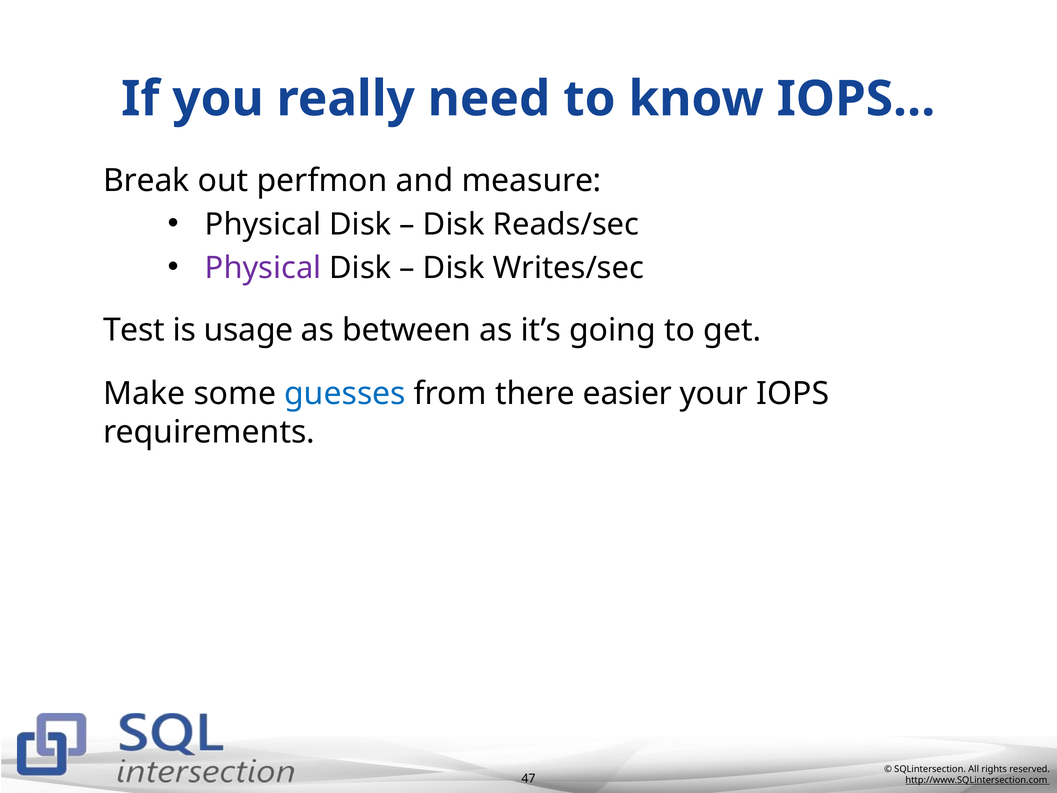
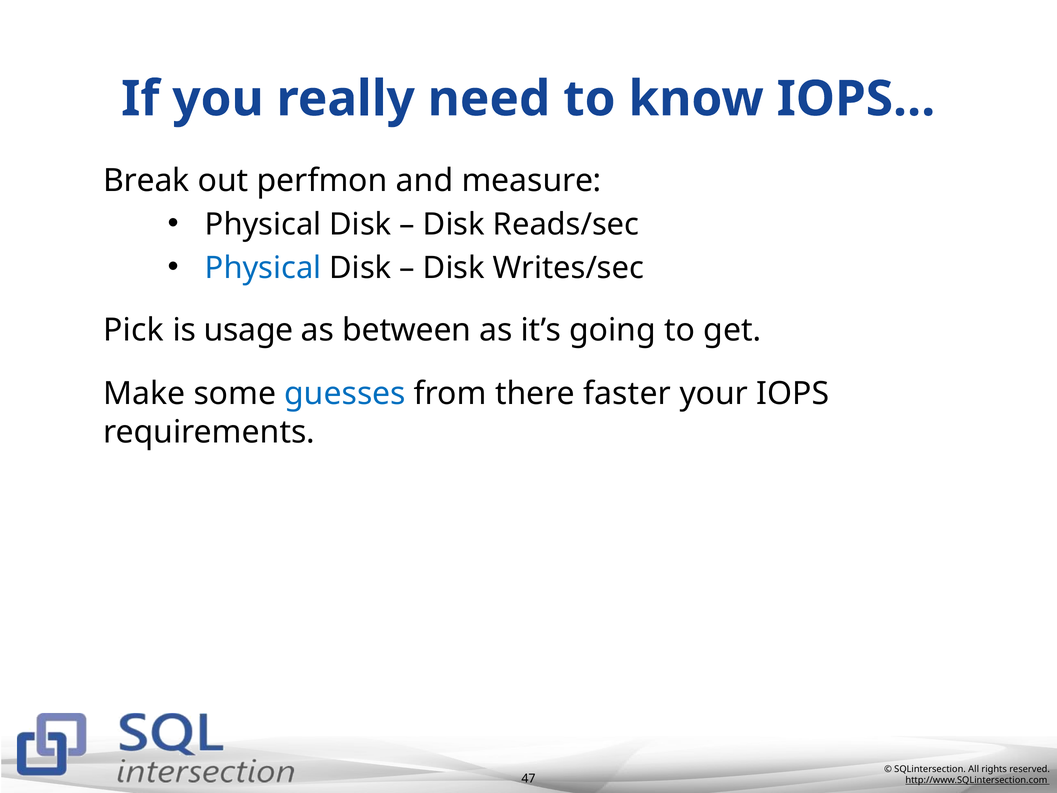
Physical colour: purple -> blue (263, 268)
Test: Test -> Pick (134, 330)
easier: easier -> faster (627, 393)
